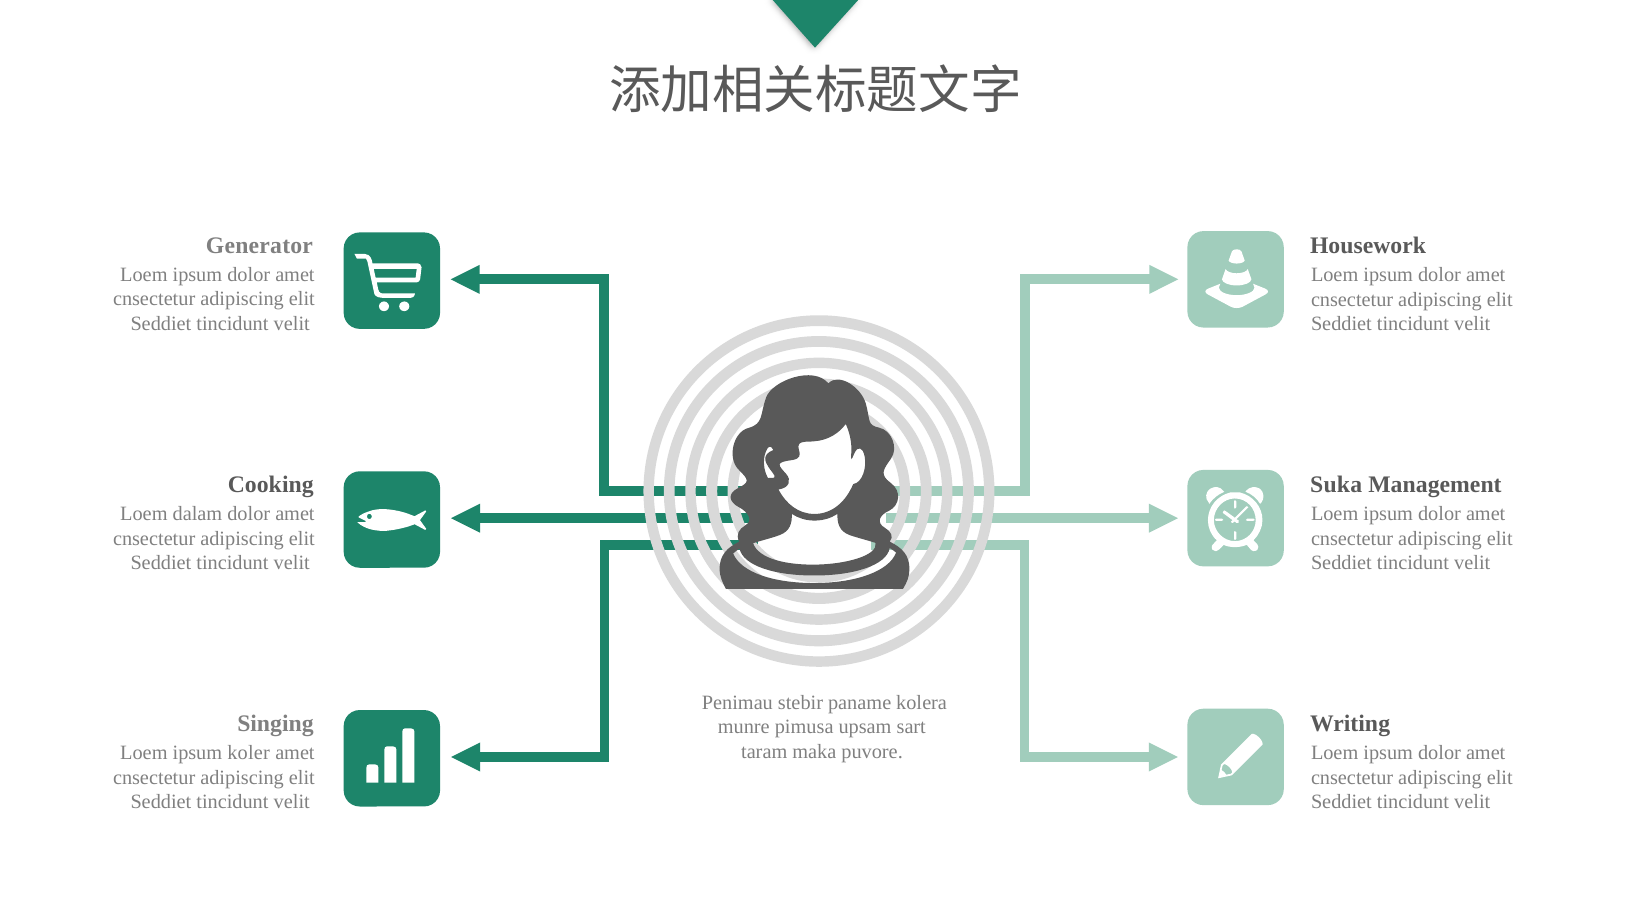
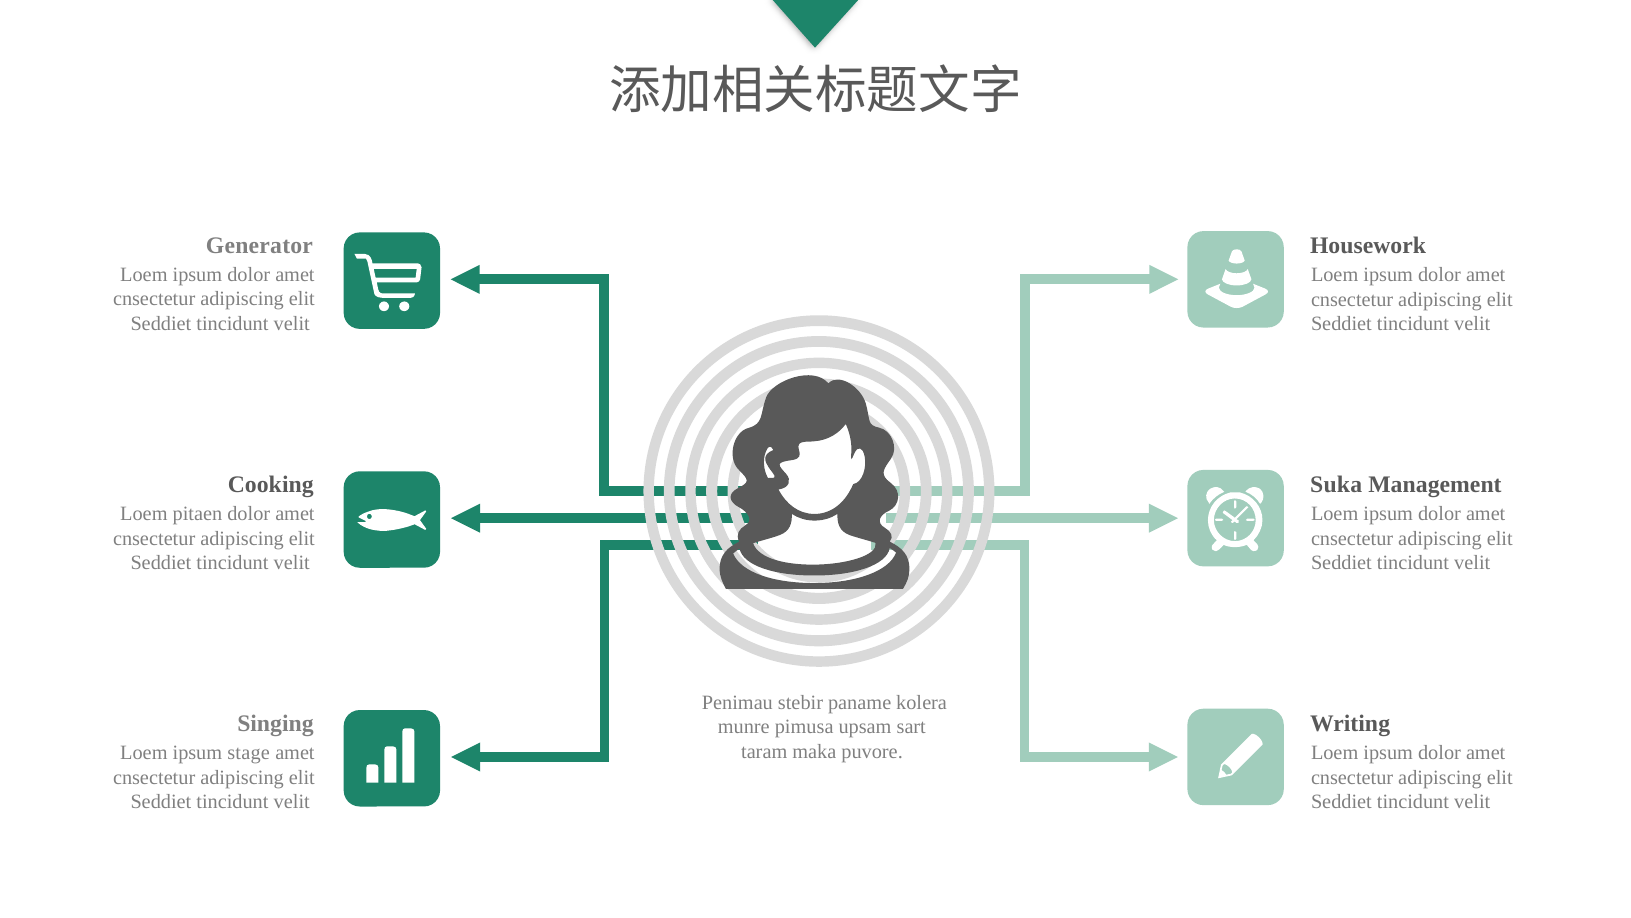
dalam: dalam -> pitaen (197, 514)
koler: koler -> stage (249, 752)
